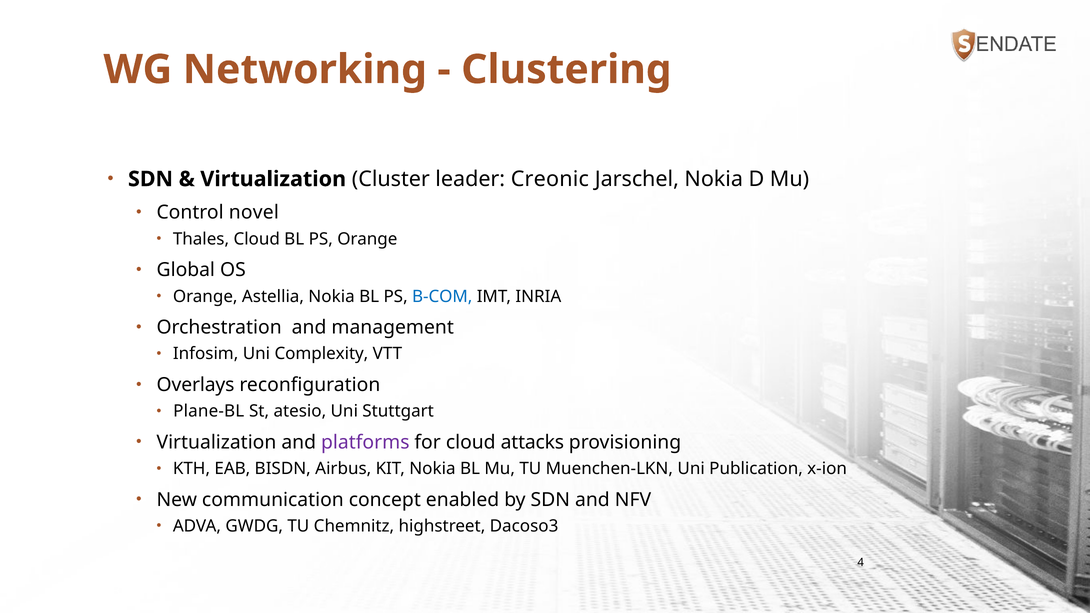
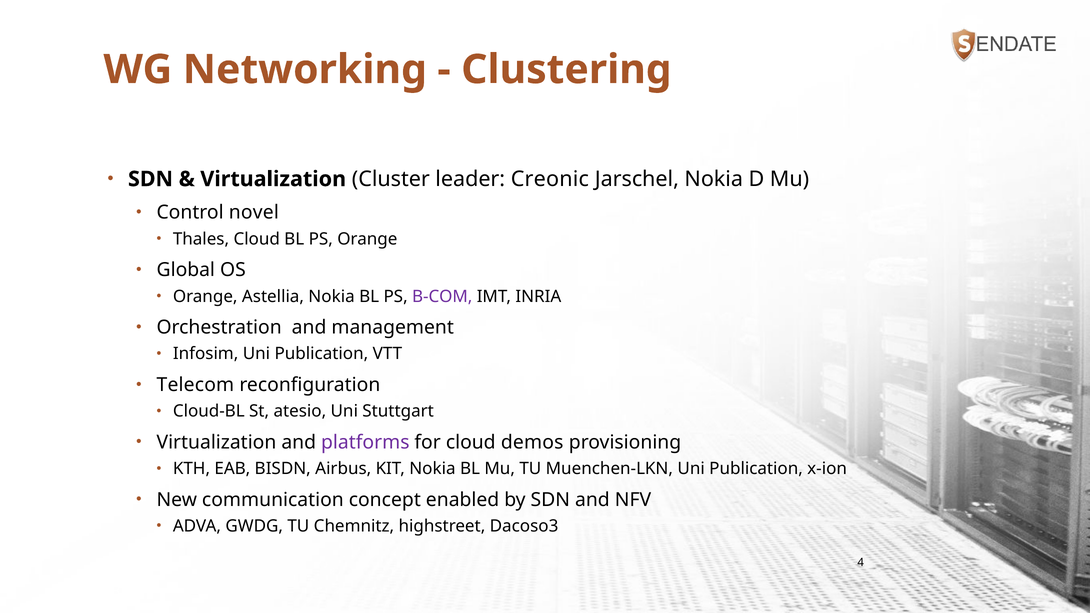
B-COM colour: blue -> purple (442, 297)
Infosim Uni Complexity: Complexity -> Publication (321, 354)
Overlays: Overlays -> Telecom (195, 385)
Plane-BL: Plane-BL -> Cloud-BL (209, 411)
attacks: attacks -> demos (532, 442)
